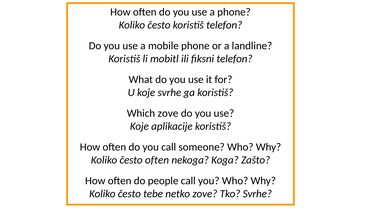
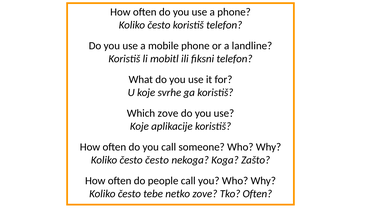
često often: often -> često (157, 160)
Tko Svrhe: Svrhe -> Often (257, 194)
